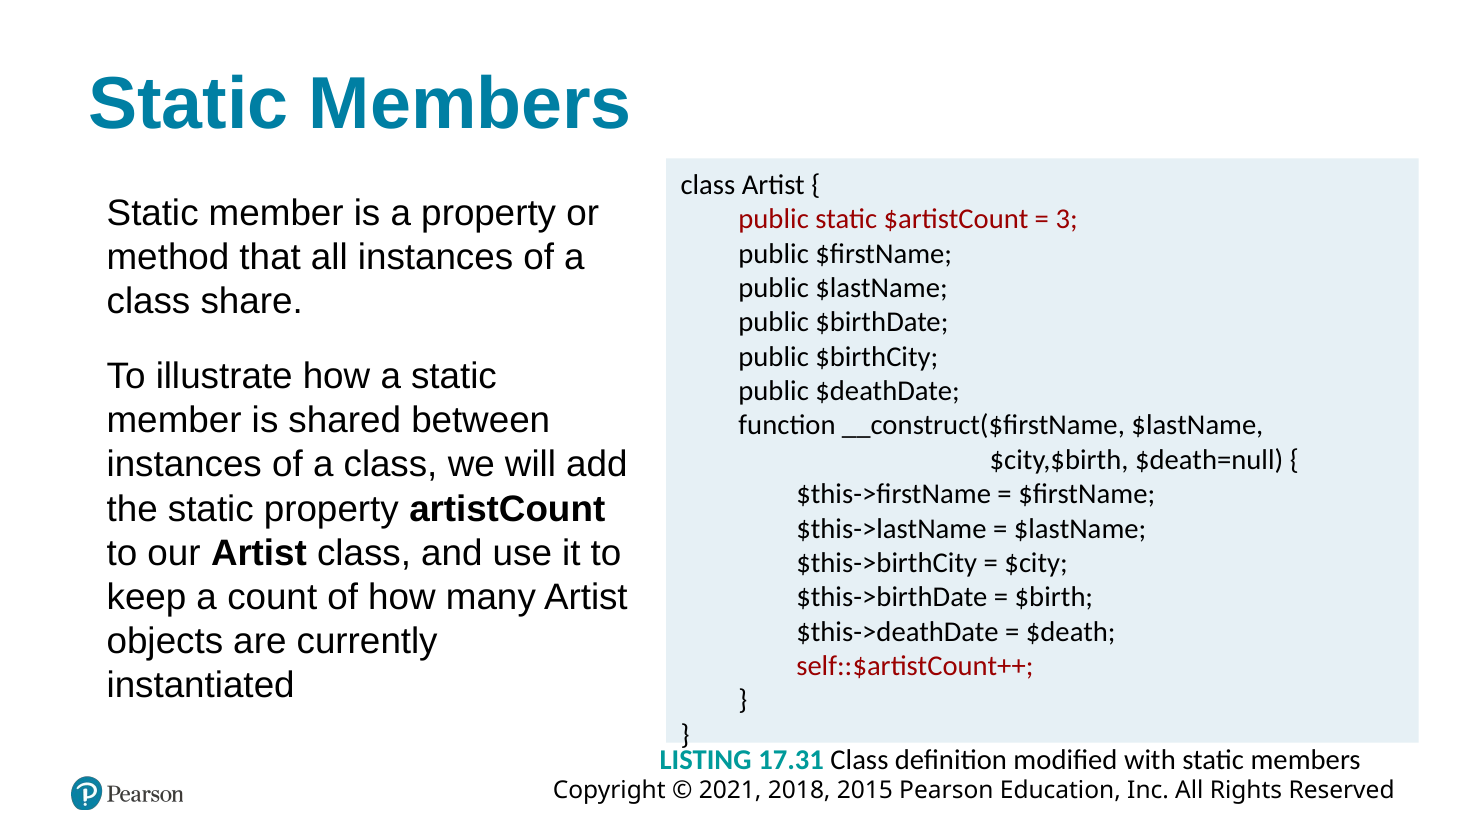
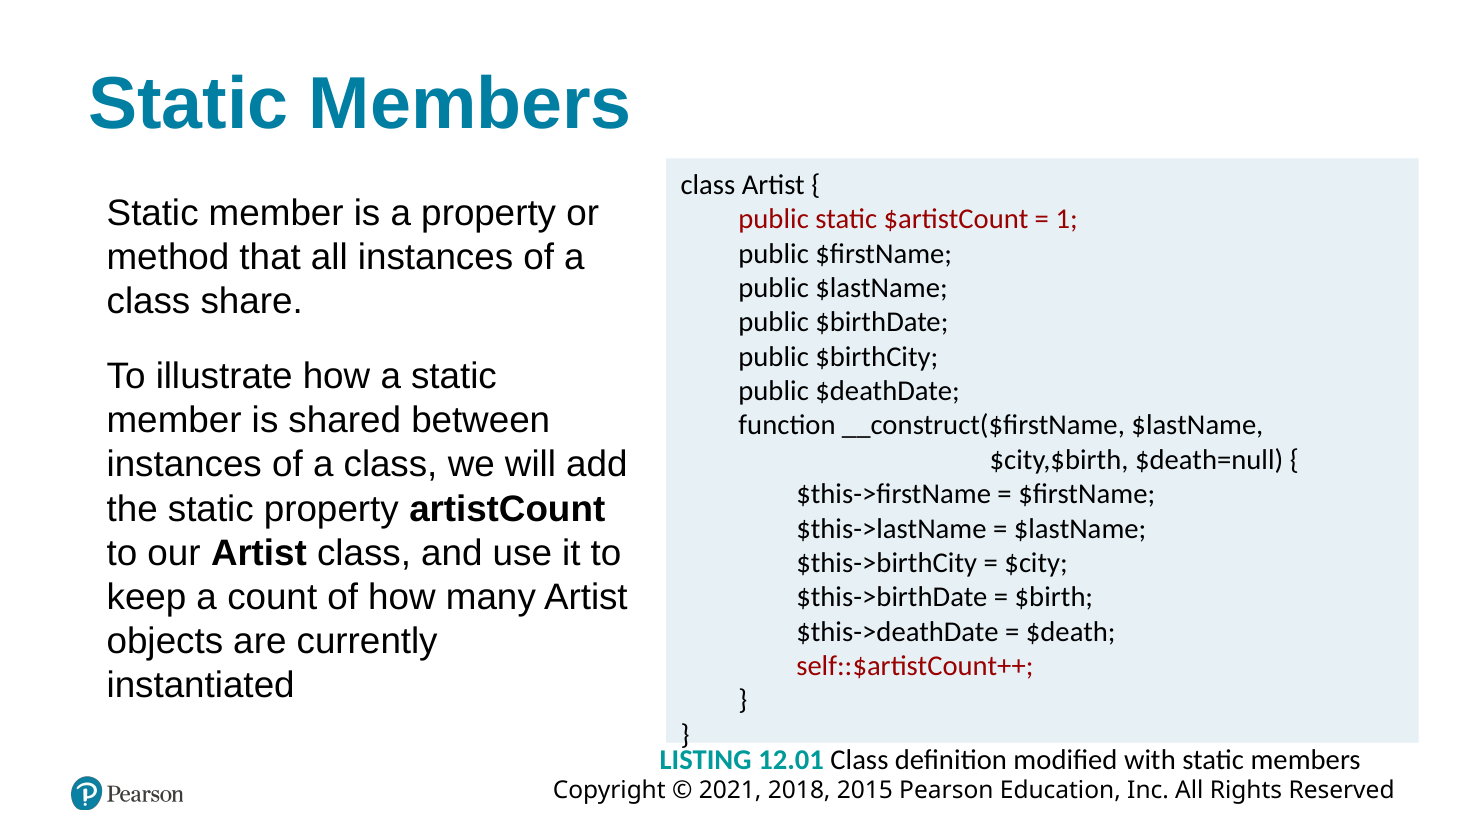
3: 3 -> 1 (1067, 219)
17.31: 17.31 -> 12.01 (791, 760)
